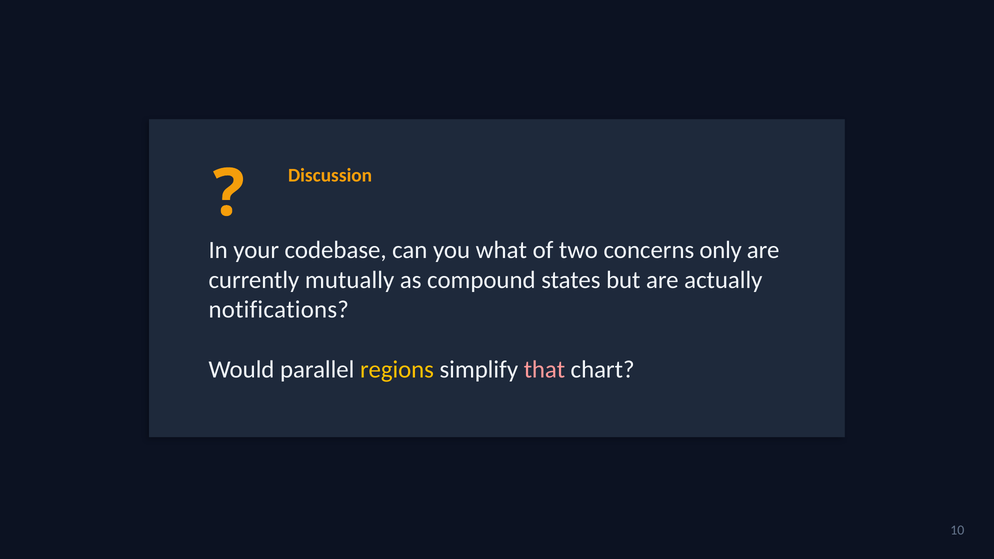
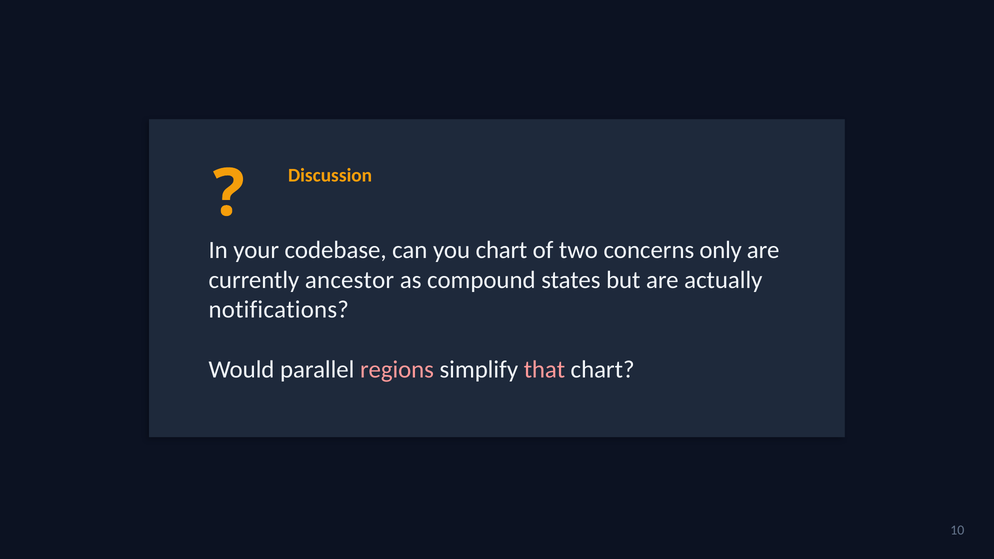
you what: what -> chart (501, 250)
mutually: mutually -> ancestor (350, 280)
regions colour: yellow -> pink (397, 369)
